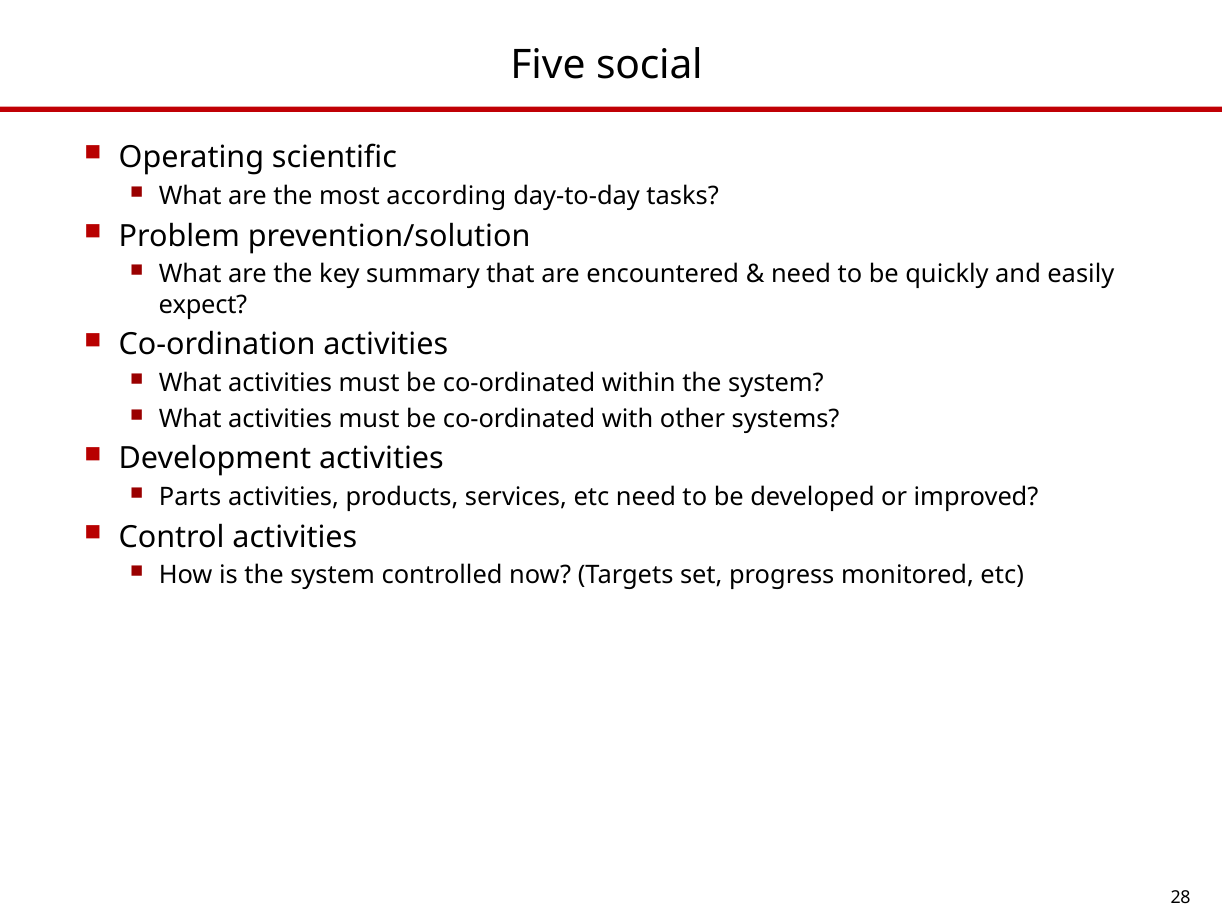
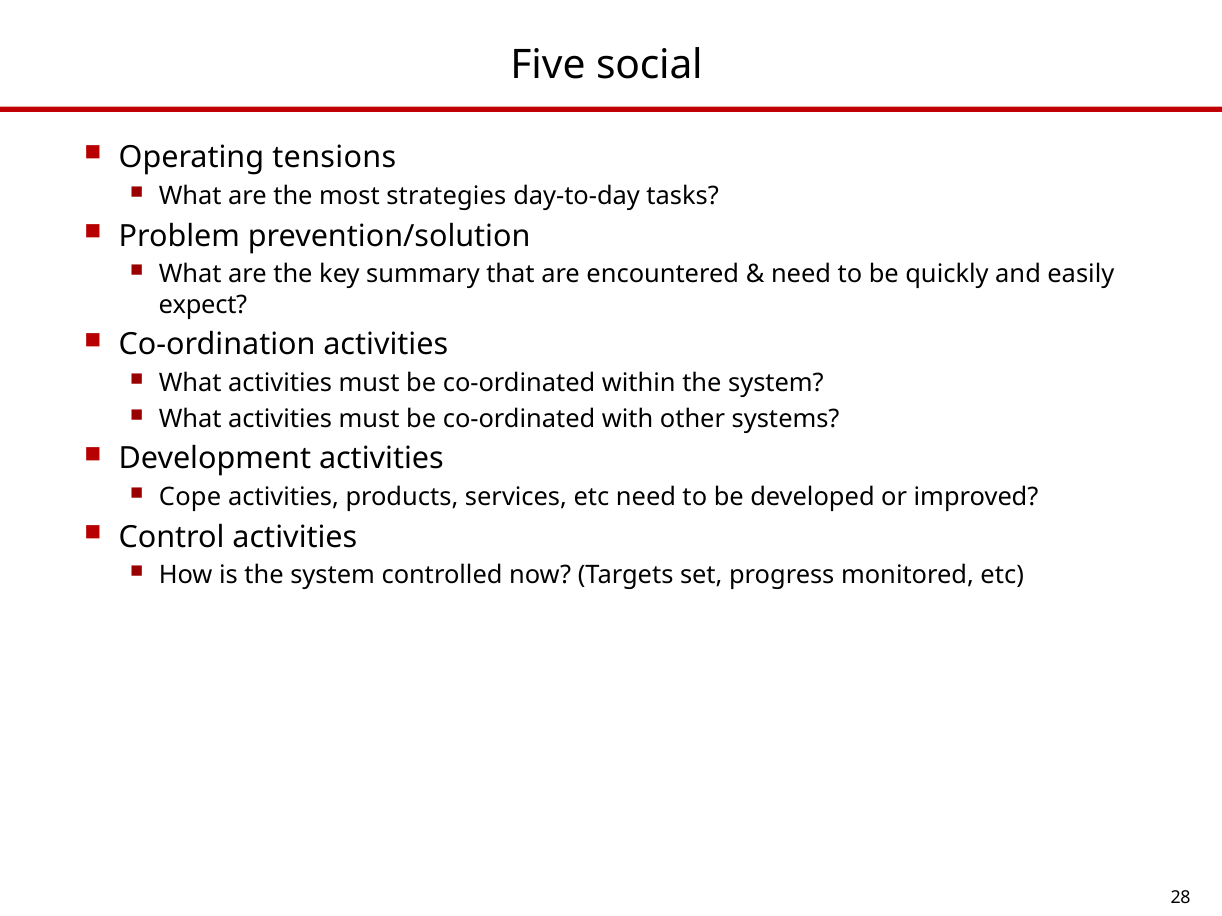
scientific: scientific -> tensions (334, 158)
according: according -> strategies (446, 196)
Parts: Parts -> Cope (190, 497)
